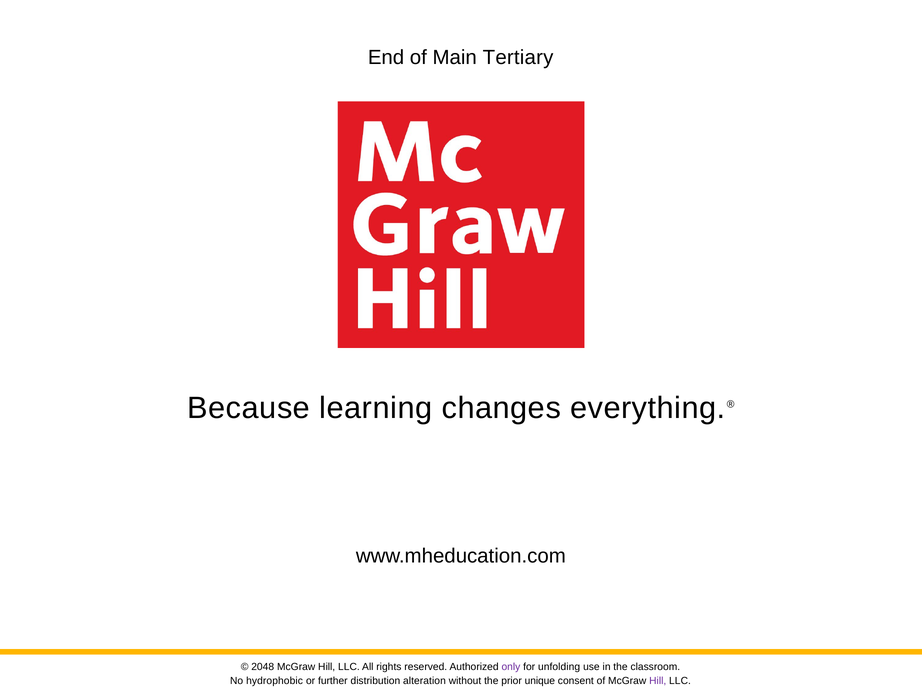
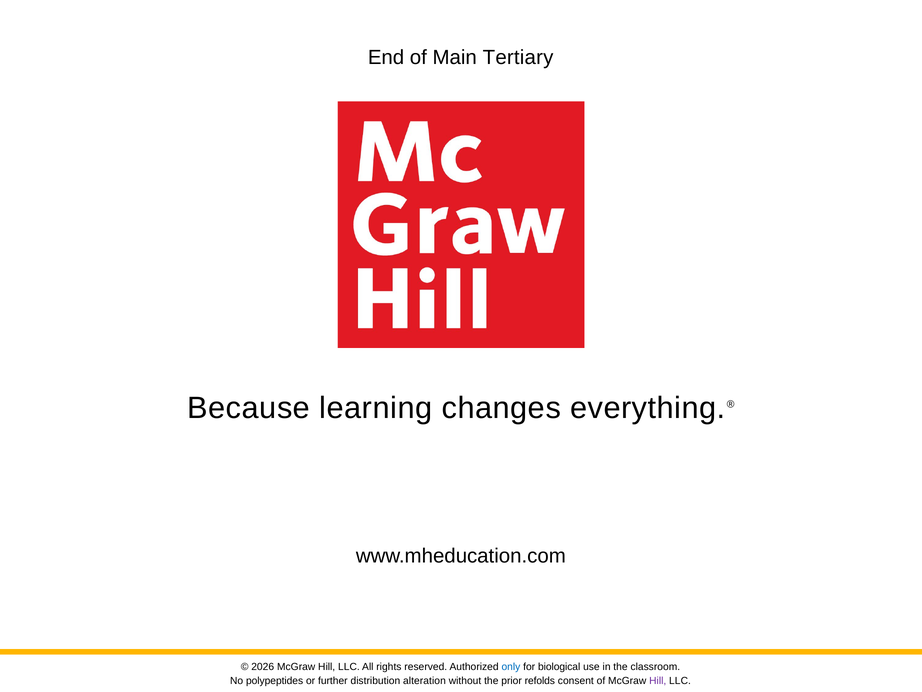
2048: 2048 -> 2026 (263, 666)
only colour: purple -> blue (511, 666)
unfolding: unfolding -> biological (559, 666)
hydrophobic: hydrophobic -> polypeptides (275, 680)
unique: unique -> refolds (540, 680)
